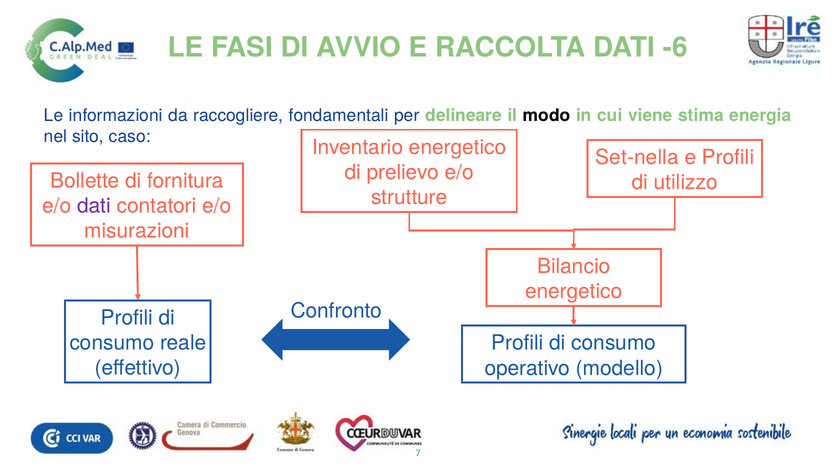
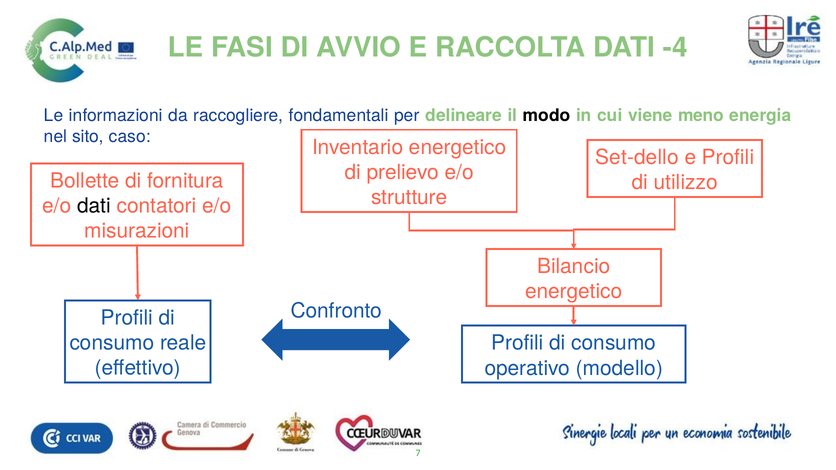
-6: -6 -> -4 (675, 48)
stima: stima -> meno (701, 116)
Set-nella: Set-nella -> Set-dello (637, 157)
dati colour: purple -> black (94, 206)
